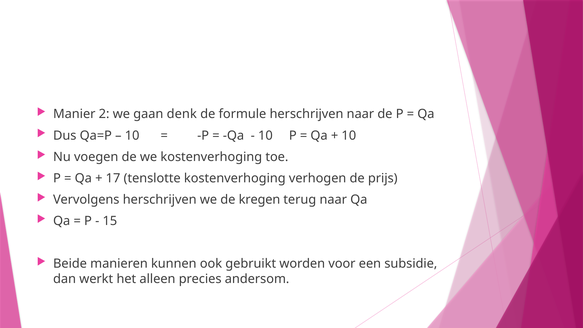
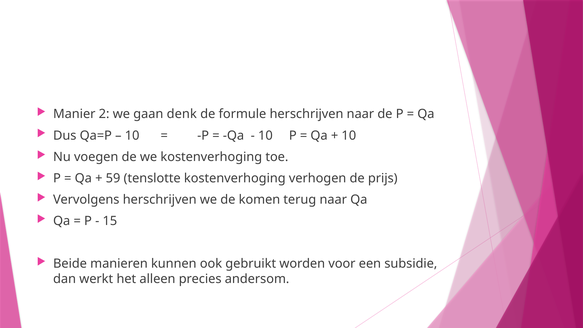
17: 17 -> 59 (113, 178)
kregen: kregen -> komen (259, 200)
